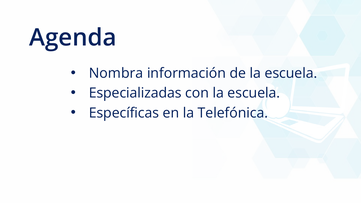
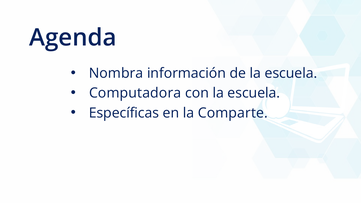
Especializadas: Especializadas -> Computadora (135, 93)
Telefónica: Telefónica -> Comparte (233, 113)
